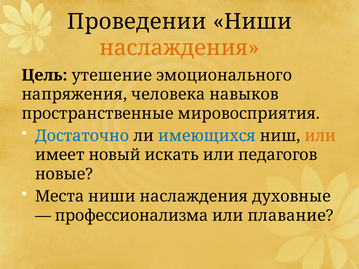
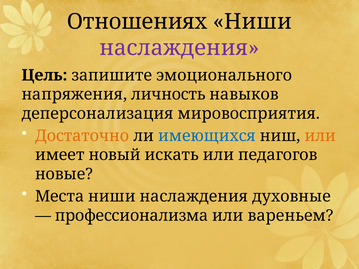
Проведении: Проведении -> Отношениях (137, 22)
наслаждения colour: orange -> purple (179, 48)
утешение: утешение -> запишите (112, 75)
человека: человека -> личность (168, 94)
пространственные: пространственные -> деперсонализация (98, 114)
Достаточно colour: blue -> orange (82, 136)
плавание: плавание -> вареньем (291, 216)
